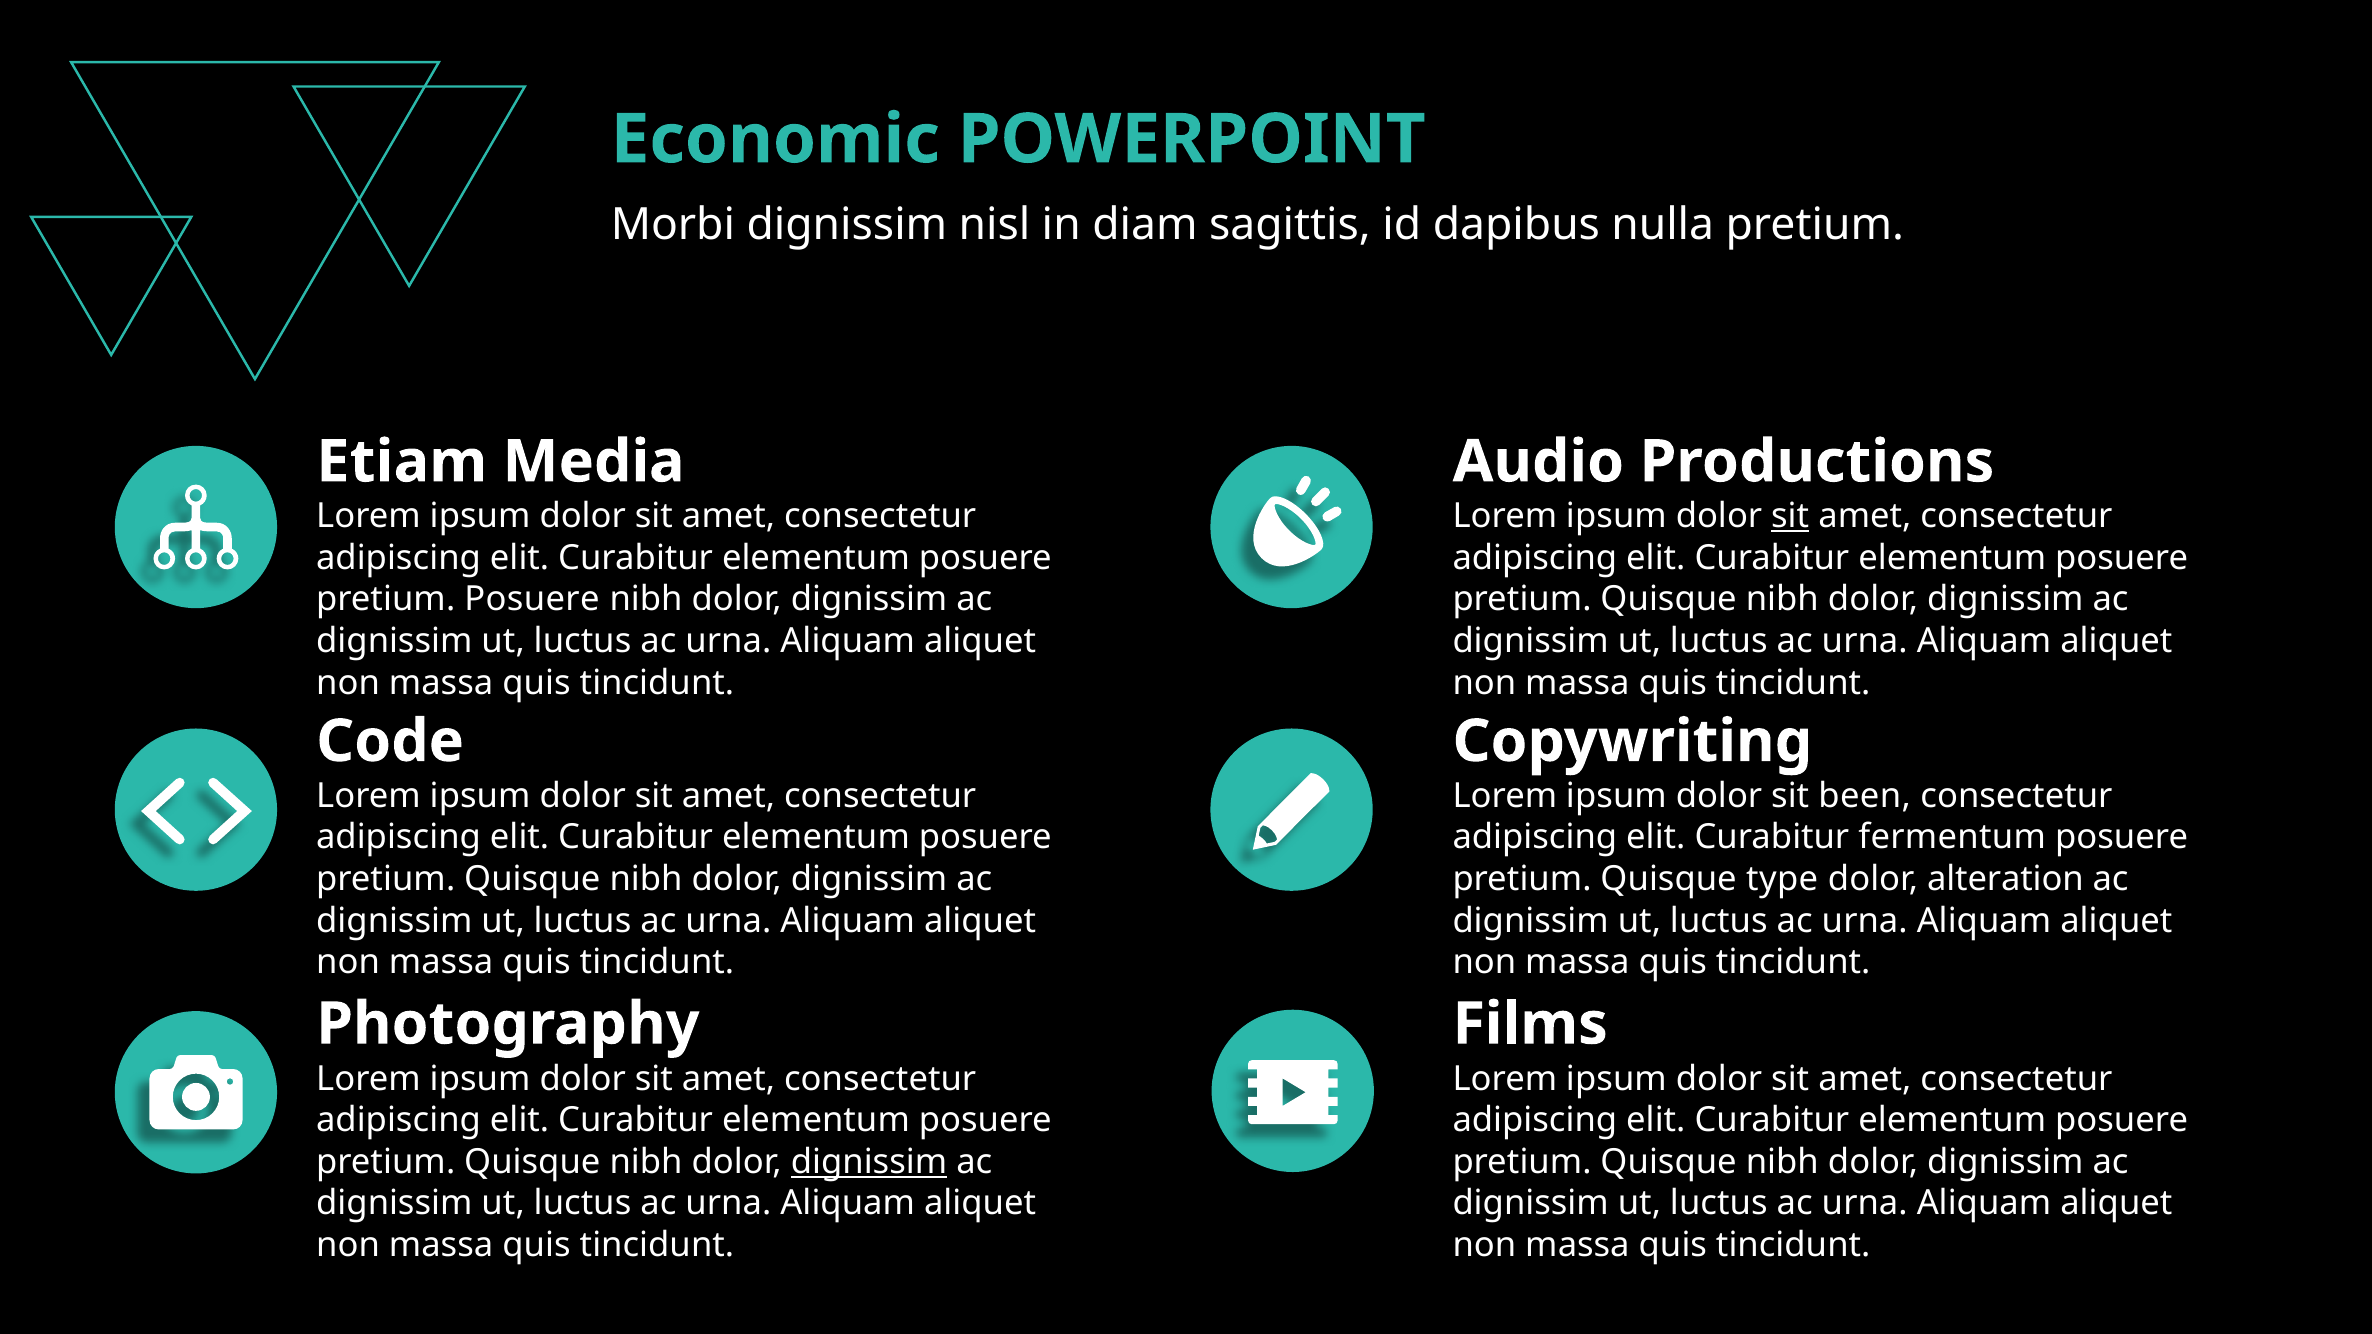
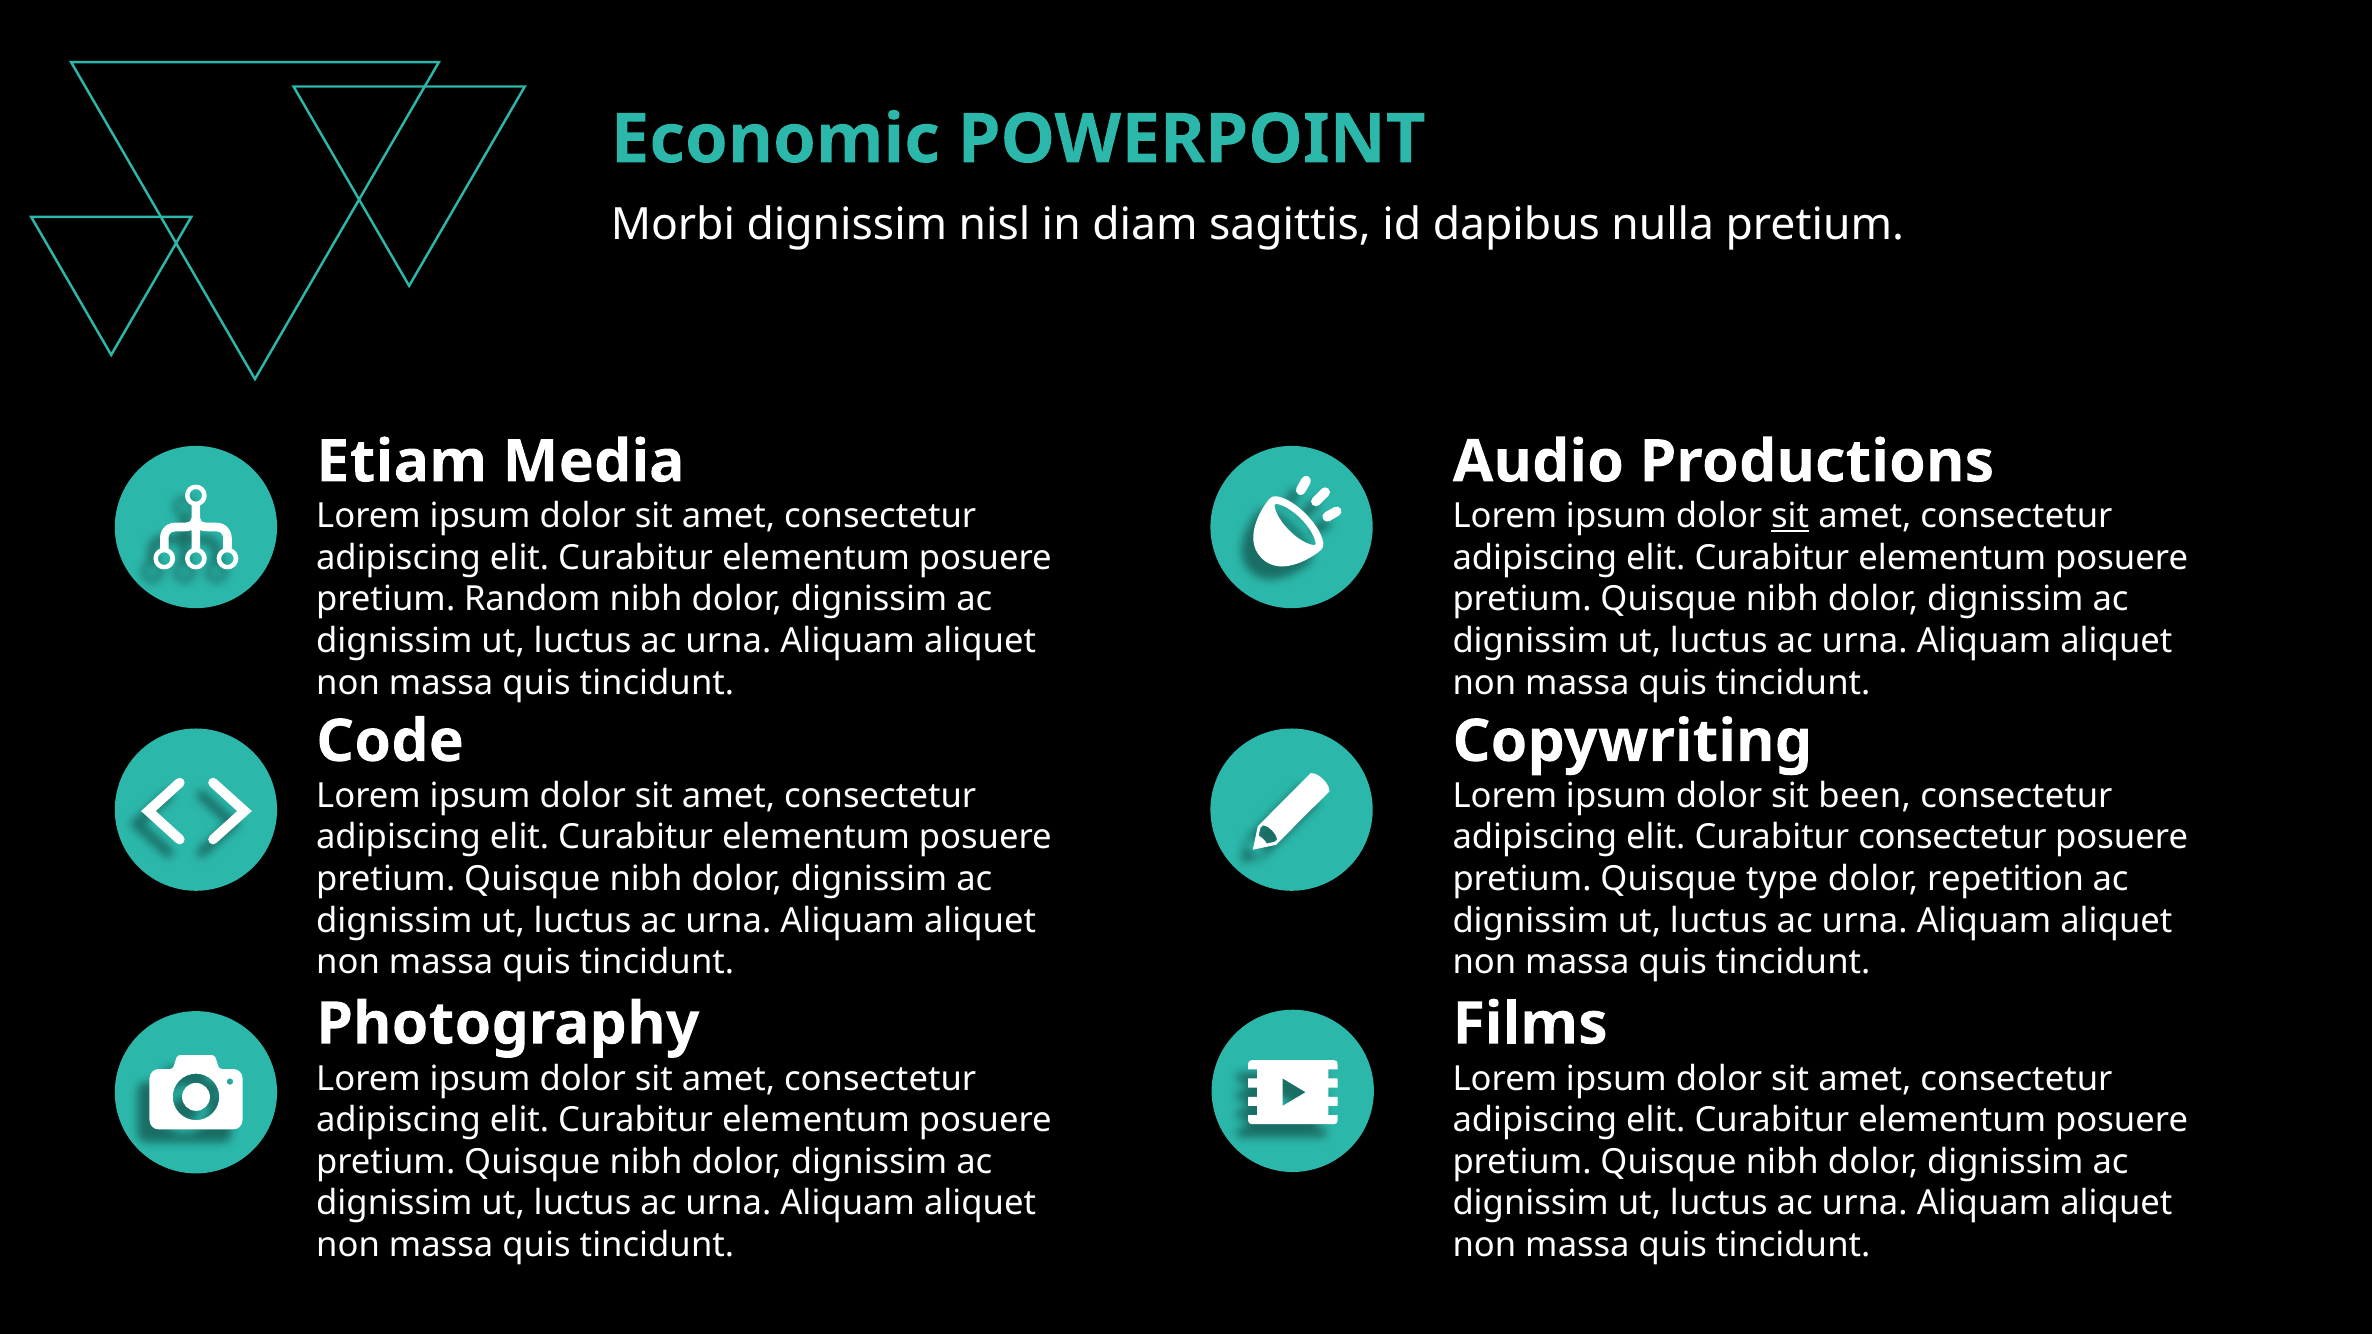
pretium Posuere: Posuere -> Random (532, 600)
Curabitur fermentum: fermentum -> consectetur (1952, 838)
alteration: alteration -> repetition (2006, 879)
dignissim underline: present -> none (869, 1162)
